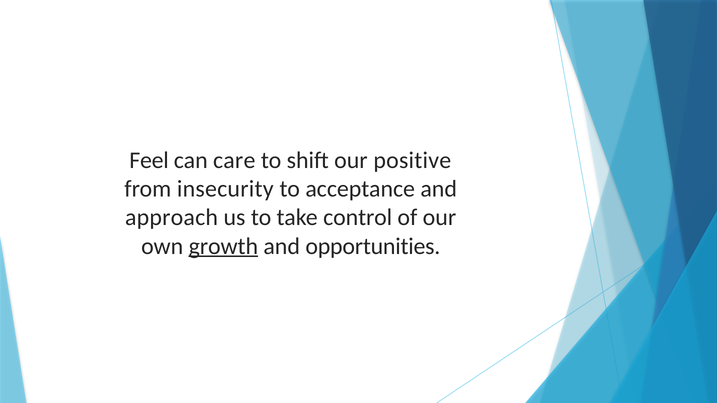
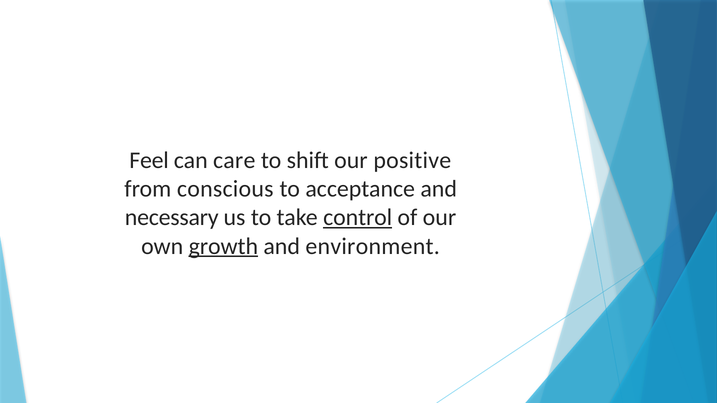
insecurity: insecurity -> conscious (225, 189)
approach: approach -> necessary (172, 218)
control underline: none -> present (358, 218)
opportunities: opportunities -> environment (373, 246)
